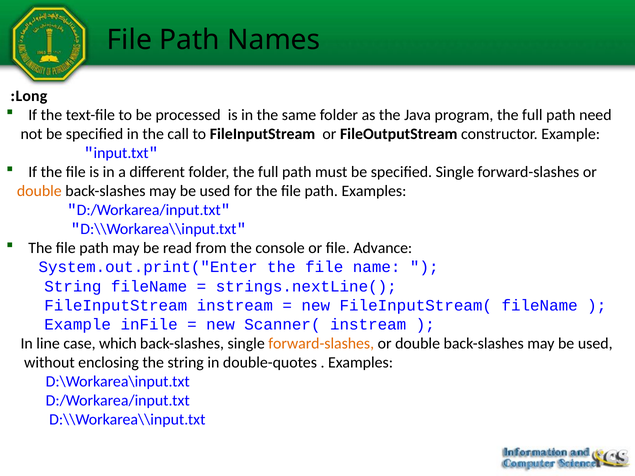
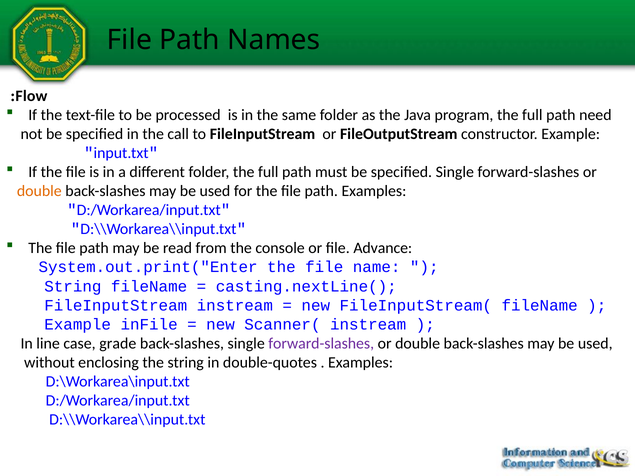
Long: Long -> Flow (31, 96)
strings.nextLine(: strings.nextLine( -> casting.nextLine( (306, 286)
which: which -> grade (118, 344)
forward-slashes colour: orange -> purple (321, 344)
